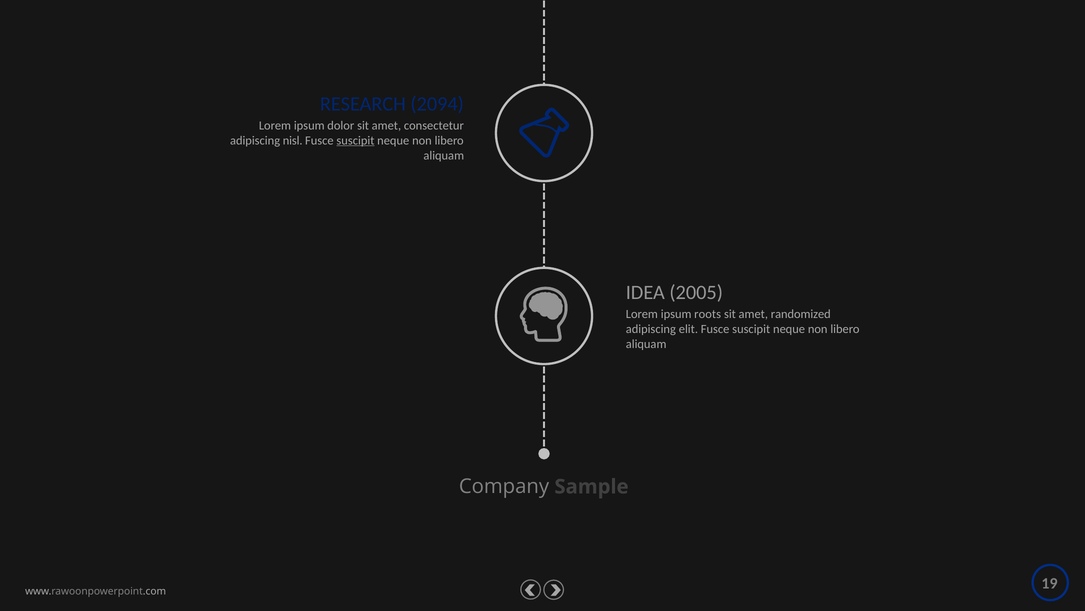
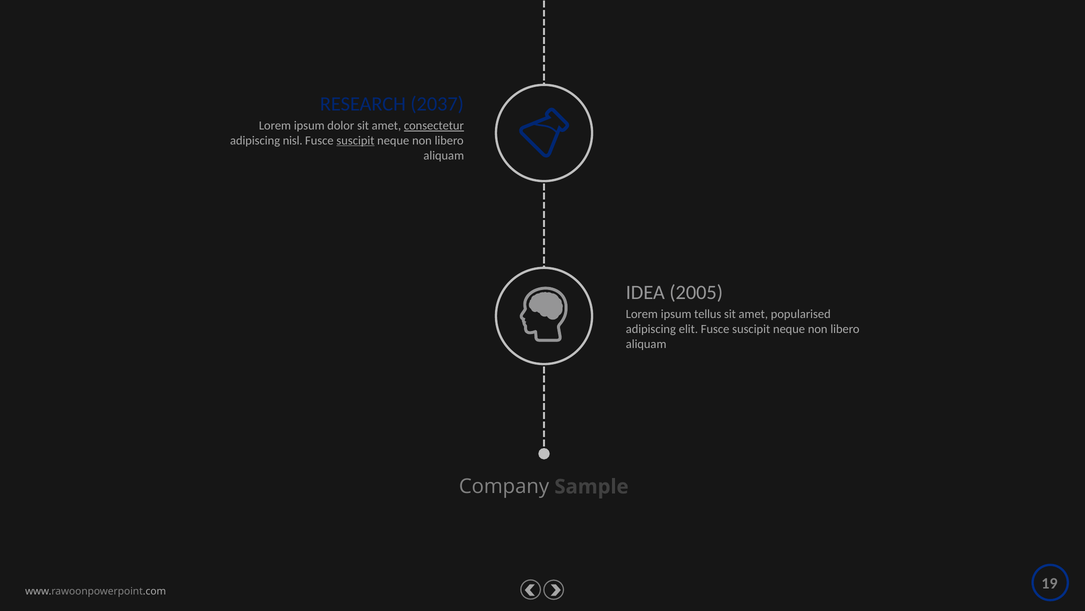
2094: 2094 -> 2037 (437, 104)
consectetur underline: none -> present (434, 125)
roots: roots -> tellus (708, 314)
randomized: randomized -> popularised (801, 314)
